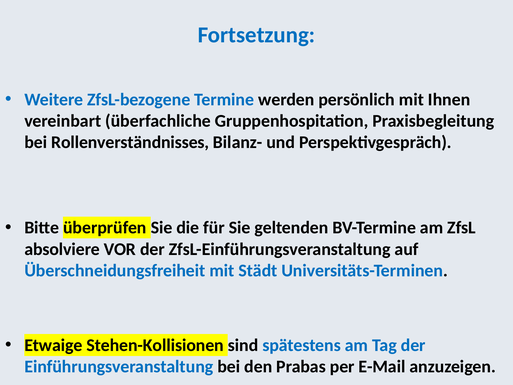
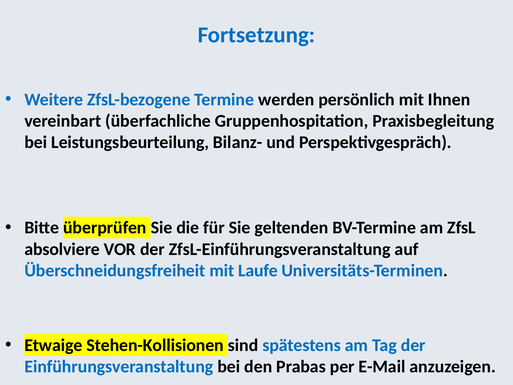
Rollenverständnisses: Rollenverständnisses -> Leistungsbeurteilung (130, 142)
Städt: Städt -> Laufe (258, 270)
